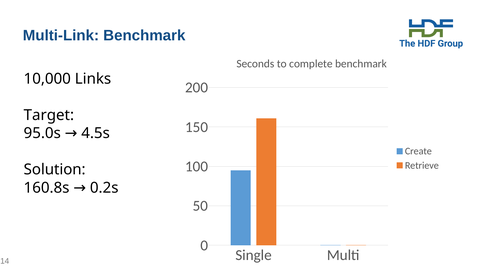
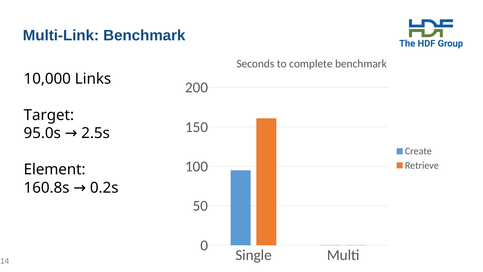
4.5s: 4.5s -> 2.5s (96, 133)
Solution: Solution -> Element (55, 169)
